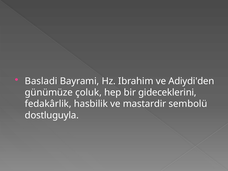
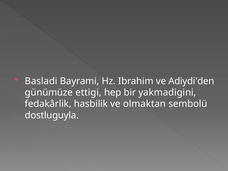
çoluk: çoluk -> ettigi (88, 92)
gideceklerini: gideceklerini -> yakmadigini (167, 92)
mastardir: mastardir -> olmaktan (144, 104)
